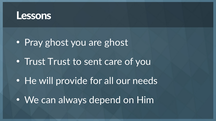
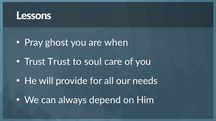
are ghost: ghost -> when (116, 43)
sent: sent -> soul (93, 62)
